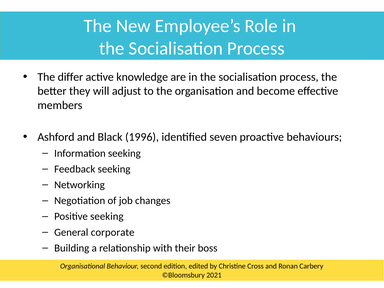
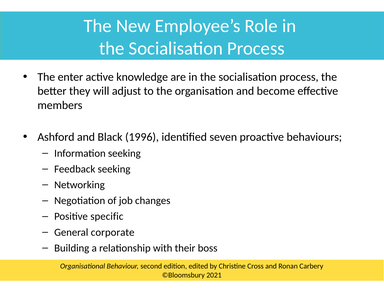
differ: differ -> enter (70, 77)
Positive seeking: seeking -> specific (107, 216)
